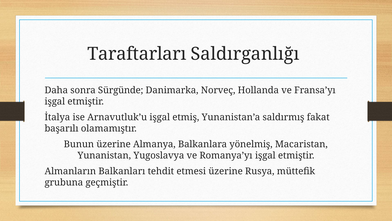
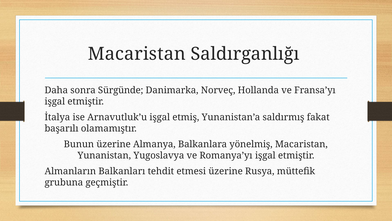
Taraftarları: Taraftarları -> Macaristan (137, 54)
